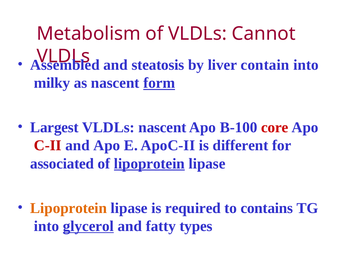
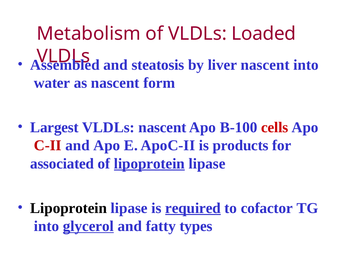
Cannot: Cannot -> Loaded (264, 34)
liver contain: contain -> nascent (265, 65)
milky: milky -> water (52, 83)
form underline: present -> none (159, 83)
core: core -> cells (275, 128)
different: different -> products (241, 146)
Lipoprotein colour: orange -> black (69, 208)
required underline: none -> present (193, 208)
contains: contains -> cofactor (267, 208)
